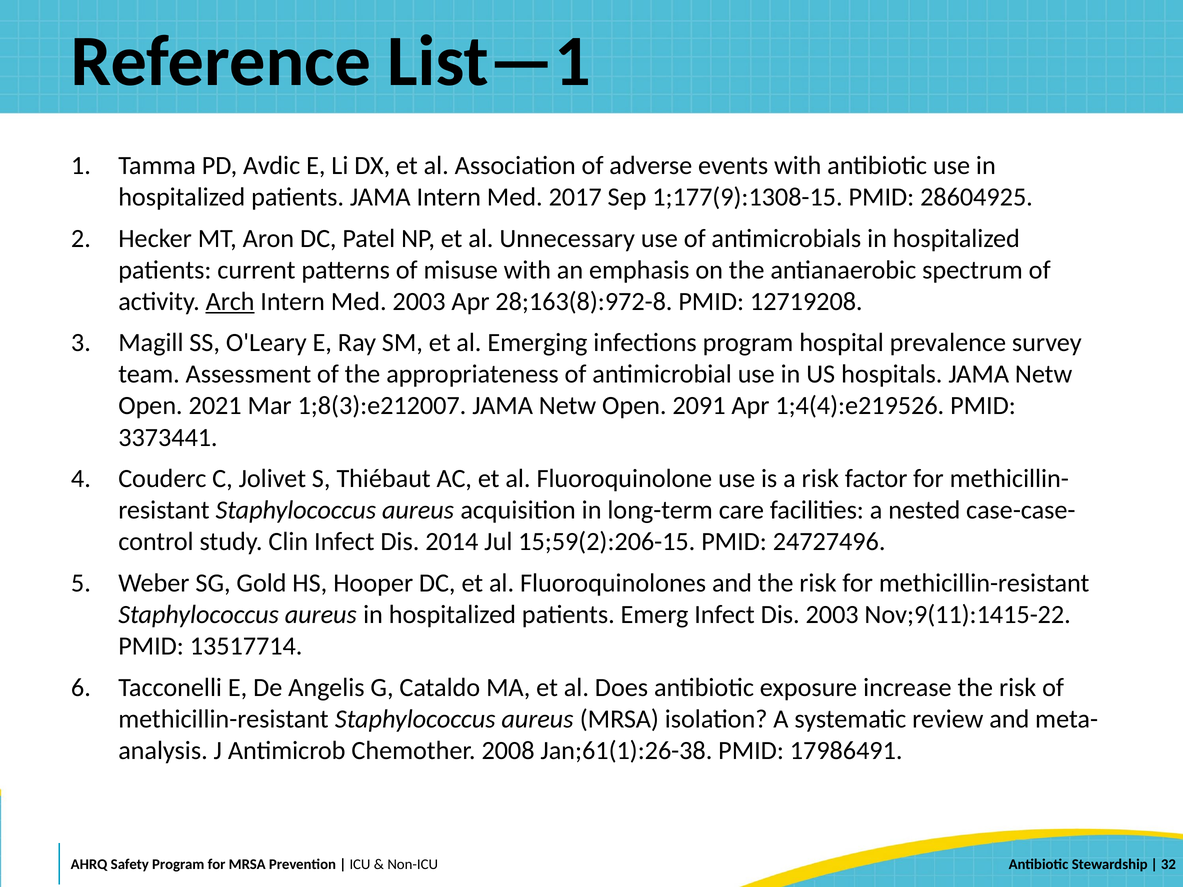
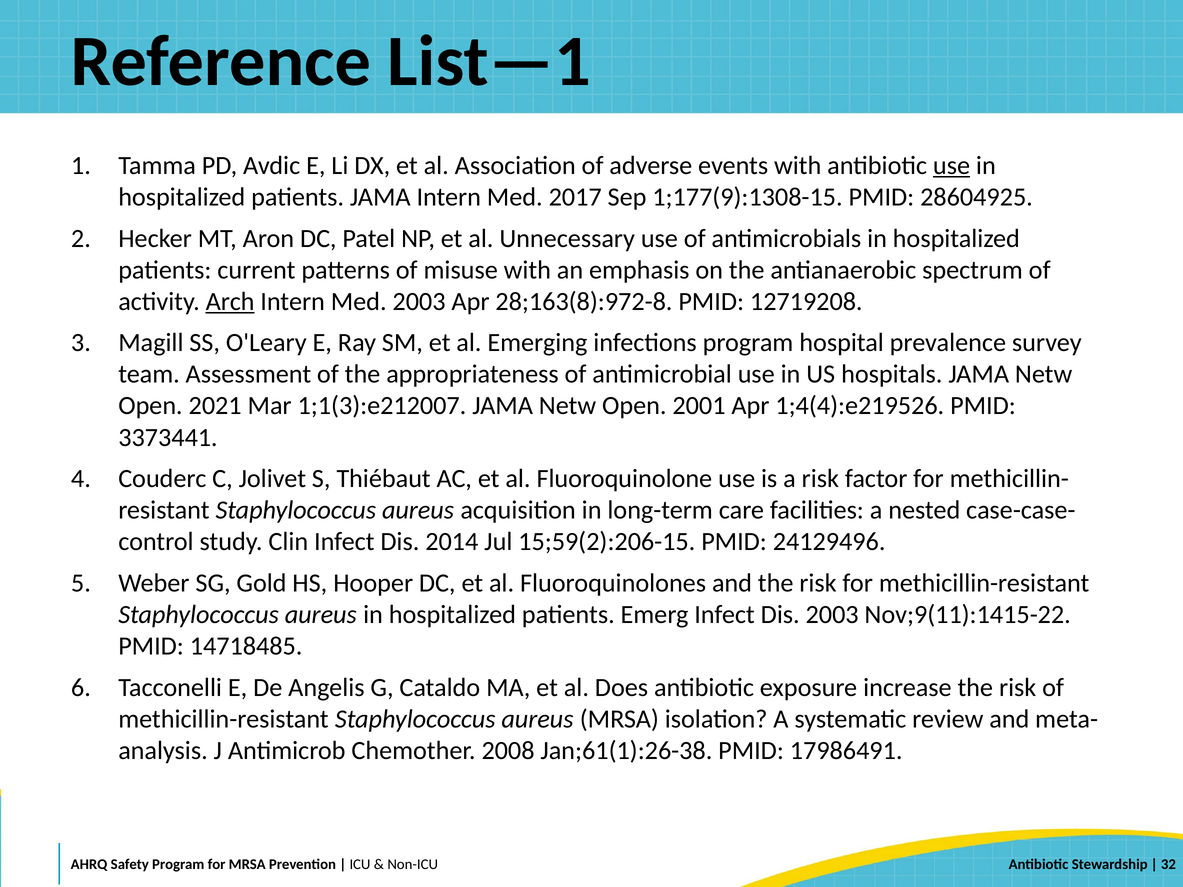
use underline: none -> present (952, 165)
1;8(3):e212007: 1;8(3):e212007 -> 1;1(3):e212007 (382, 406)
2091: 2091 -> 2001 (699, 406)
24727496: 24727496 -> 24129496 (829, 542)
13517714: 13517714 -> 14718485 (246, 646)
